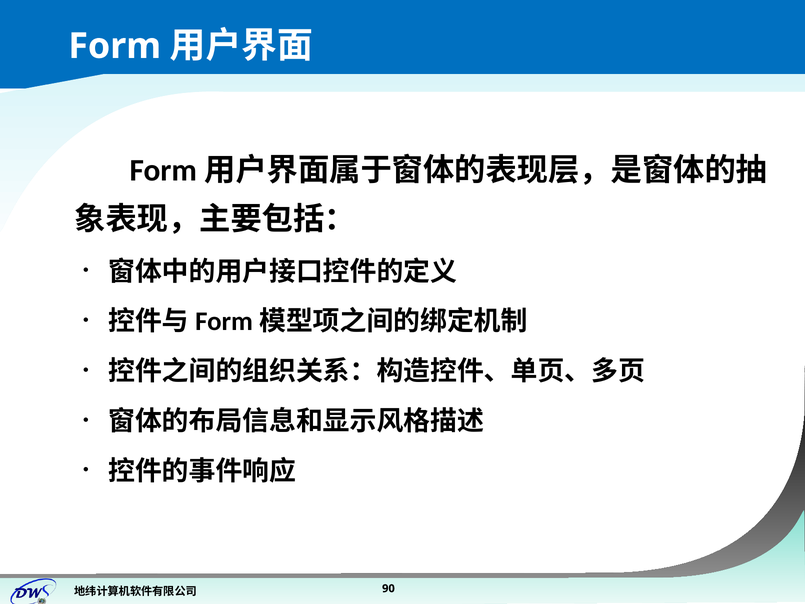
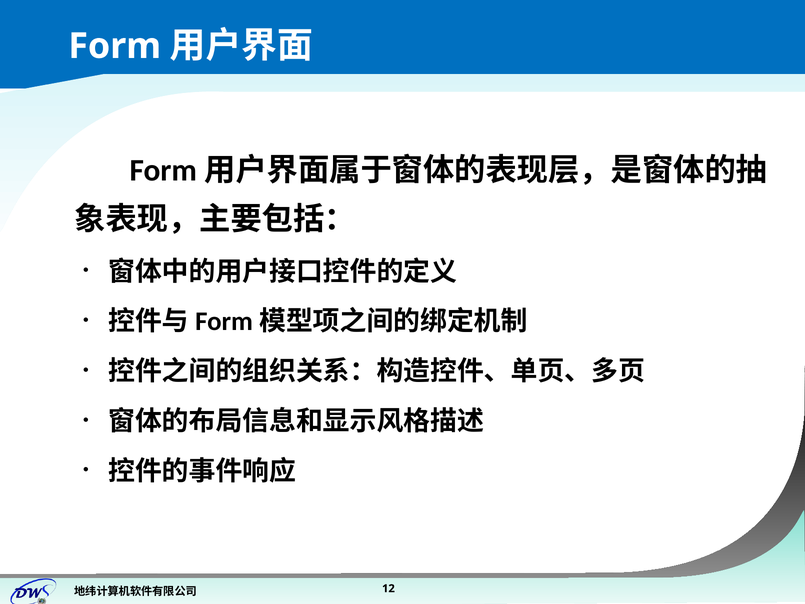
90: 90 -> 12 (388, 588)
